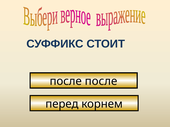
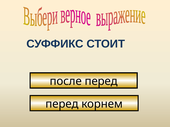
после после: после -> перед (101, 82)
